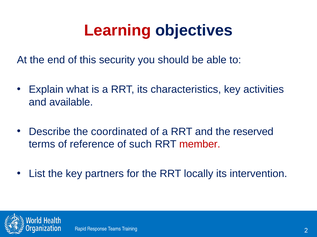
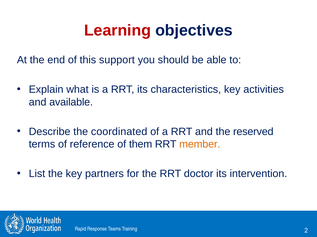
security: security -> support (117, 60)
such: such -> them (141, 145)
member colour: red -> orange (200, 145)
locally: locally -> doctor (199, 174)
